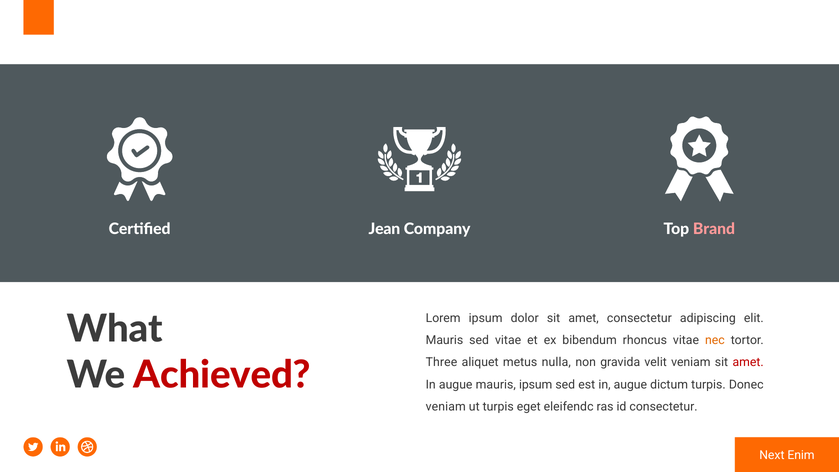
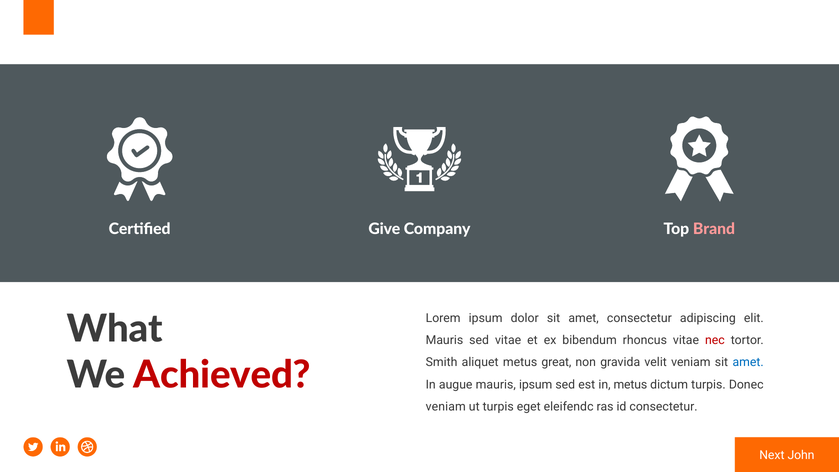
Jean: Jean -> Give (384, 229)
nec colour: orange -> red (715, 340)
Three: Three -> Smith (442, 362)
nulla: nulla -> great (556, 362)
amet colour: red -> blue (748, 362)
est in augue: augue -> metus (630, 384)
Enim: Enim -> John (801, 455)
